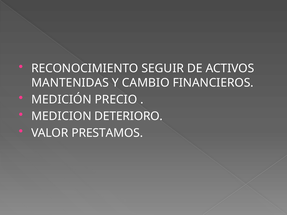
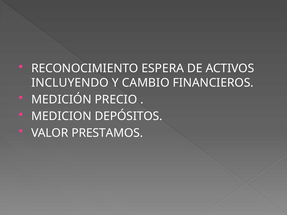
SEGUIR: SEGUIR -> ESPERA (163, 69)
MANTENIDAS: MANTENIDAS -> INCLUYENDO (70, 83)
DETERIORO: DETERIORO -> DEPÓSITOS (129, 116)
